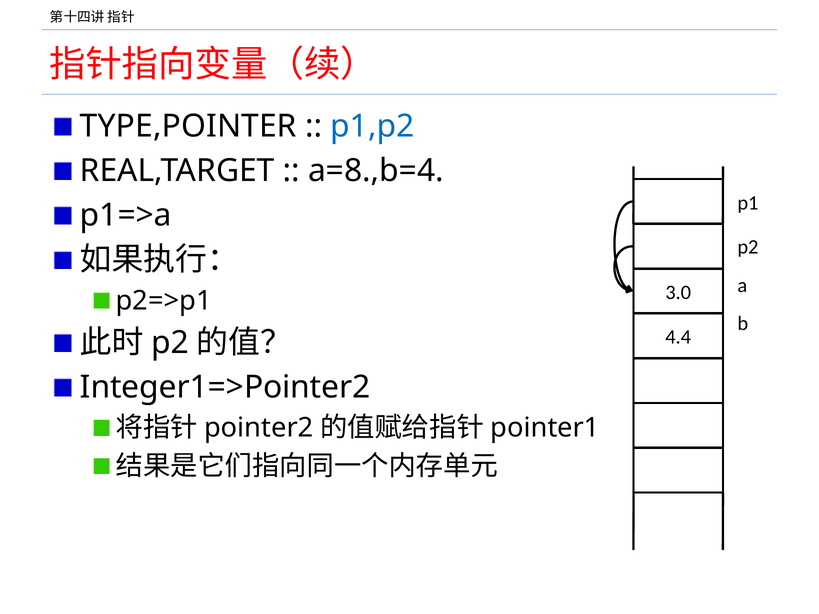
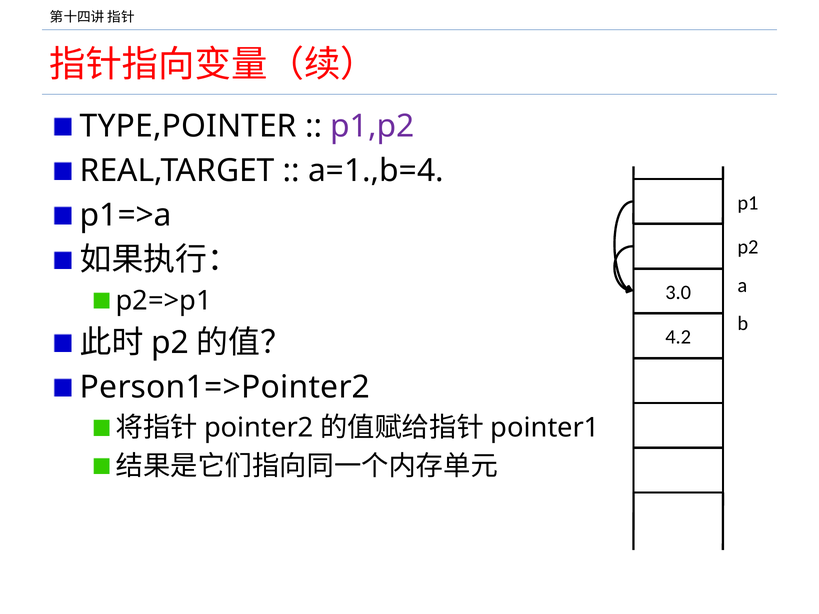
p1,p2 colour: blue -> purple (372, 126)
a=8.,b=4: a=8.,b=4 -> a=1.,b=4 (376, 171)
4.4: 4.4 -> 4.2 (678, 337)
Integer1=>Pointer2: Integer1=>Pointer2 -> Person1=>Pointer2 (225, 388)
